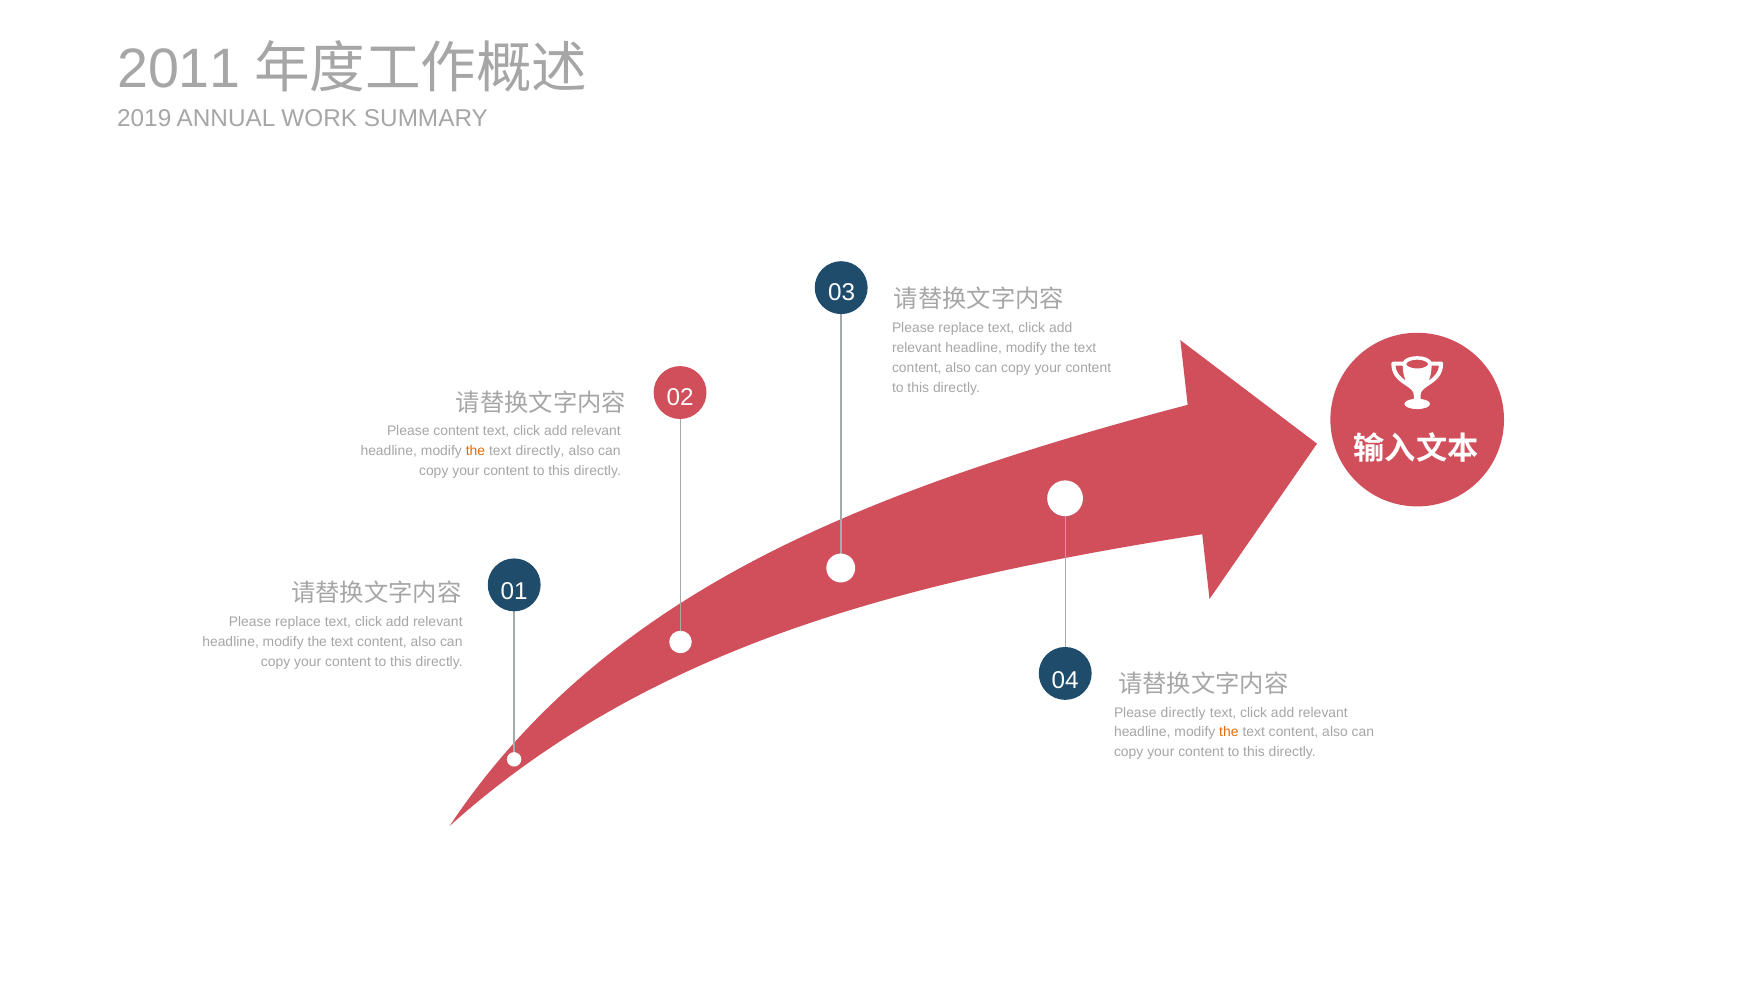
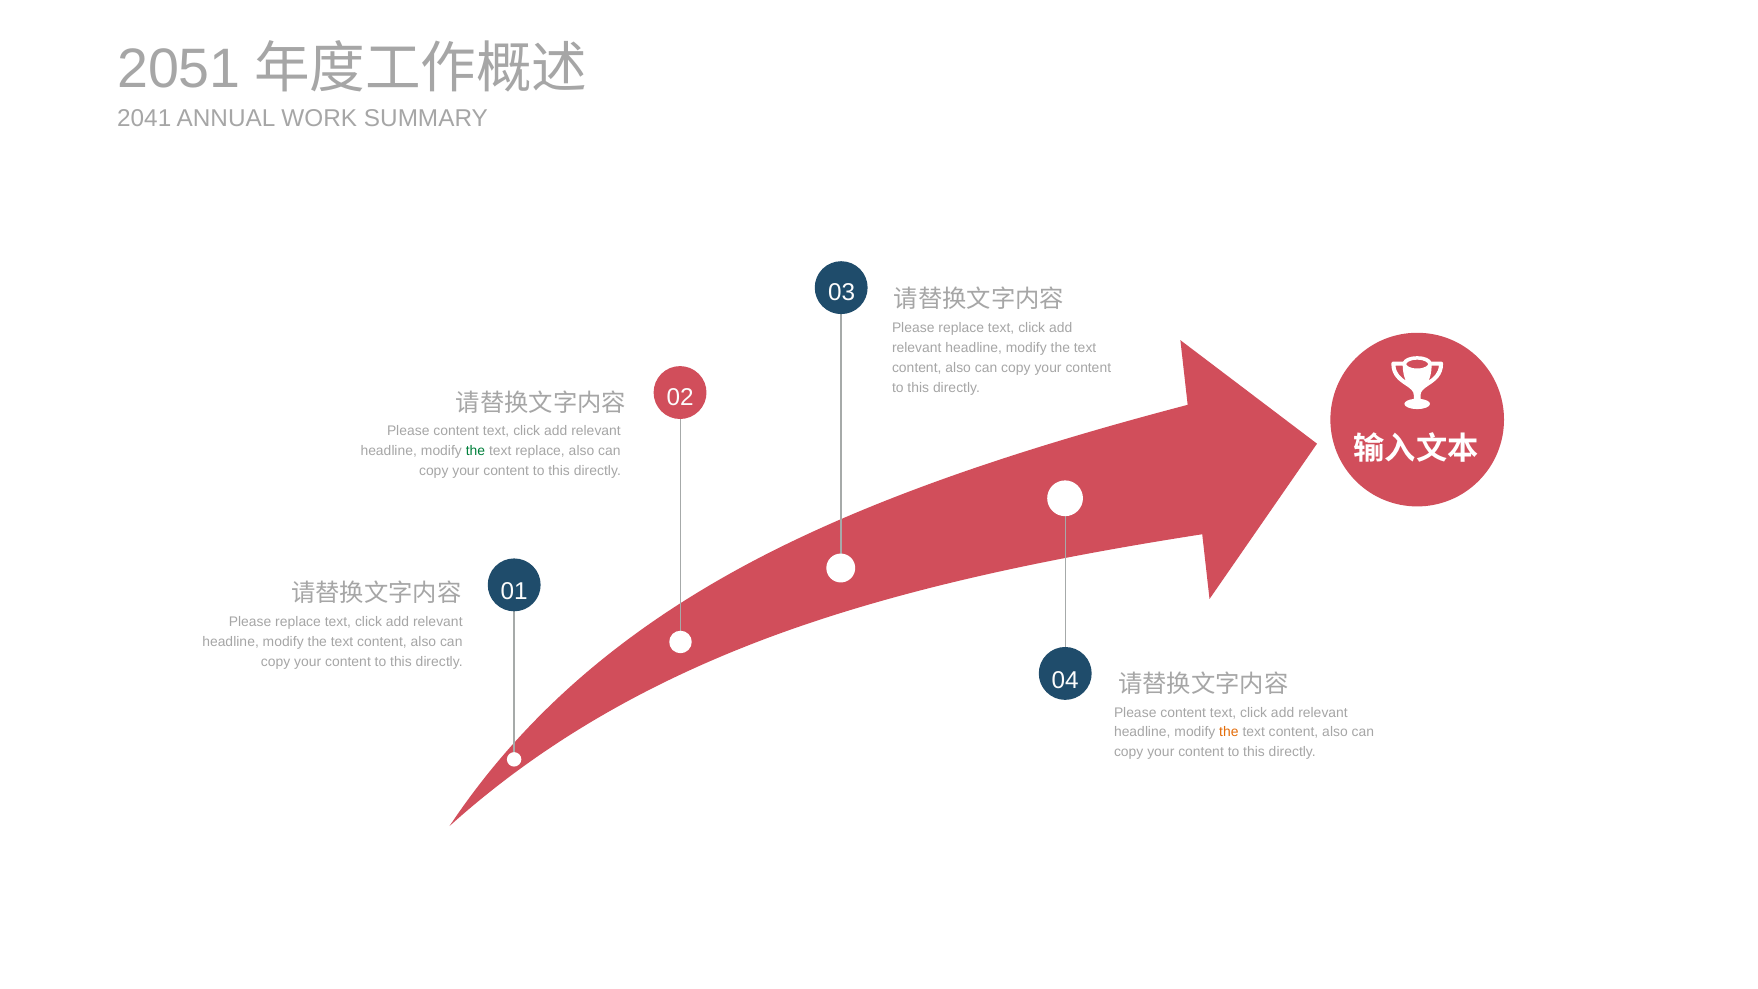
2011: 2011 -> 2051 (179, 69)
2019: 2019 -> 2041 (144, 118)
the colour: orange -> green (475, 451)
text directly: directly -> replace (540, 451)
directly: directly -> content (1183, 712)
